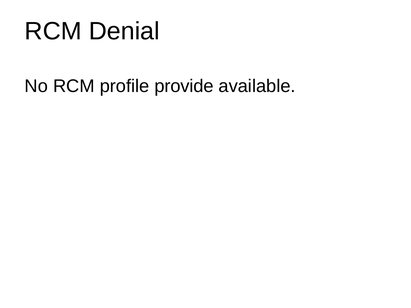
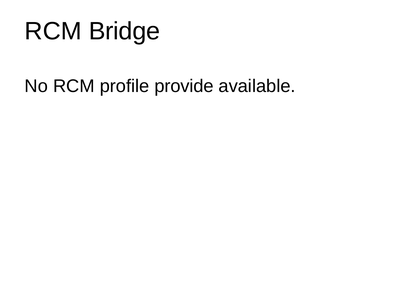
Denial: Denial -> Bridge (124, 31)
